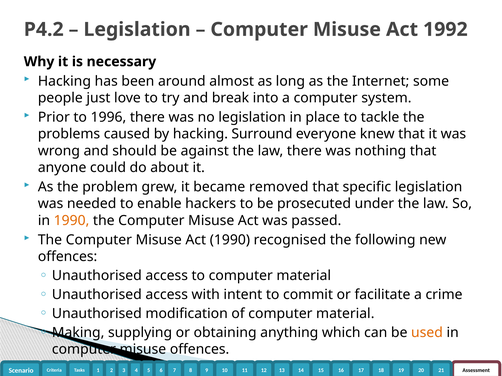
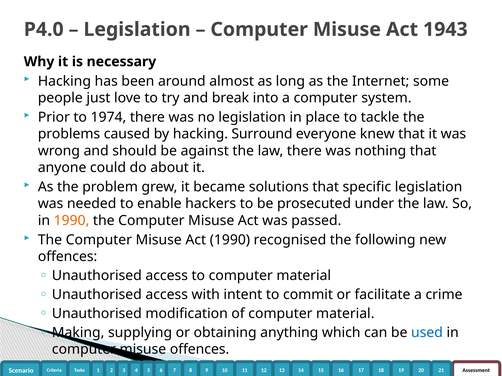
P4.2: P4.2 -> P4.0 (44, 29)
1992: 1992 -> 1943 (445, 29)
1996: 1996 -> 1974 (108, 117)
removed: removed -> solutions (279, 187)
used colour: orange -> blue (427, 333)
